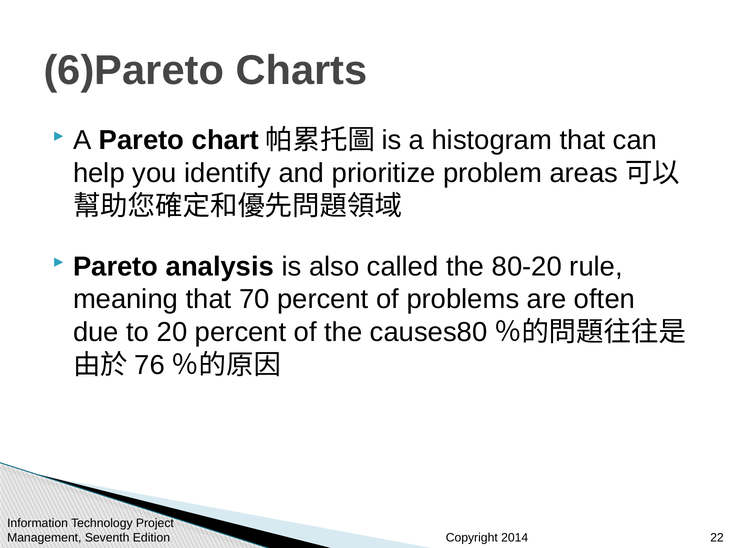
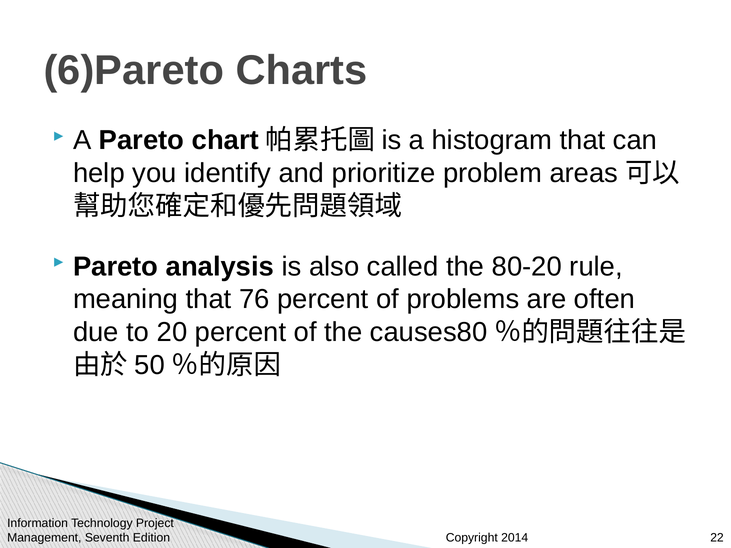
70: 70 -> 76 (254, 300)
76: 76 -> 50 (150, 365)
